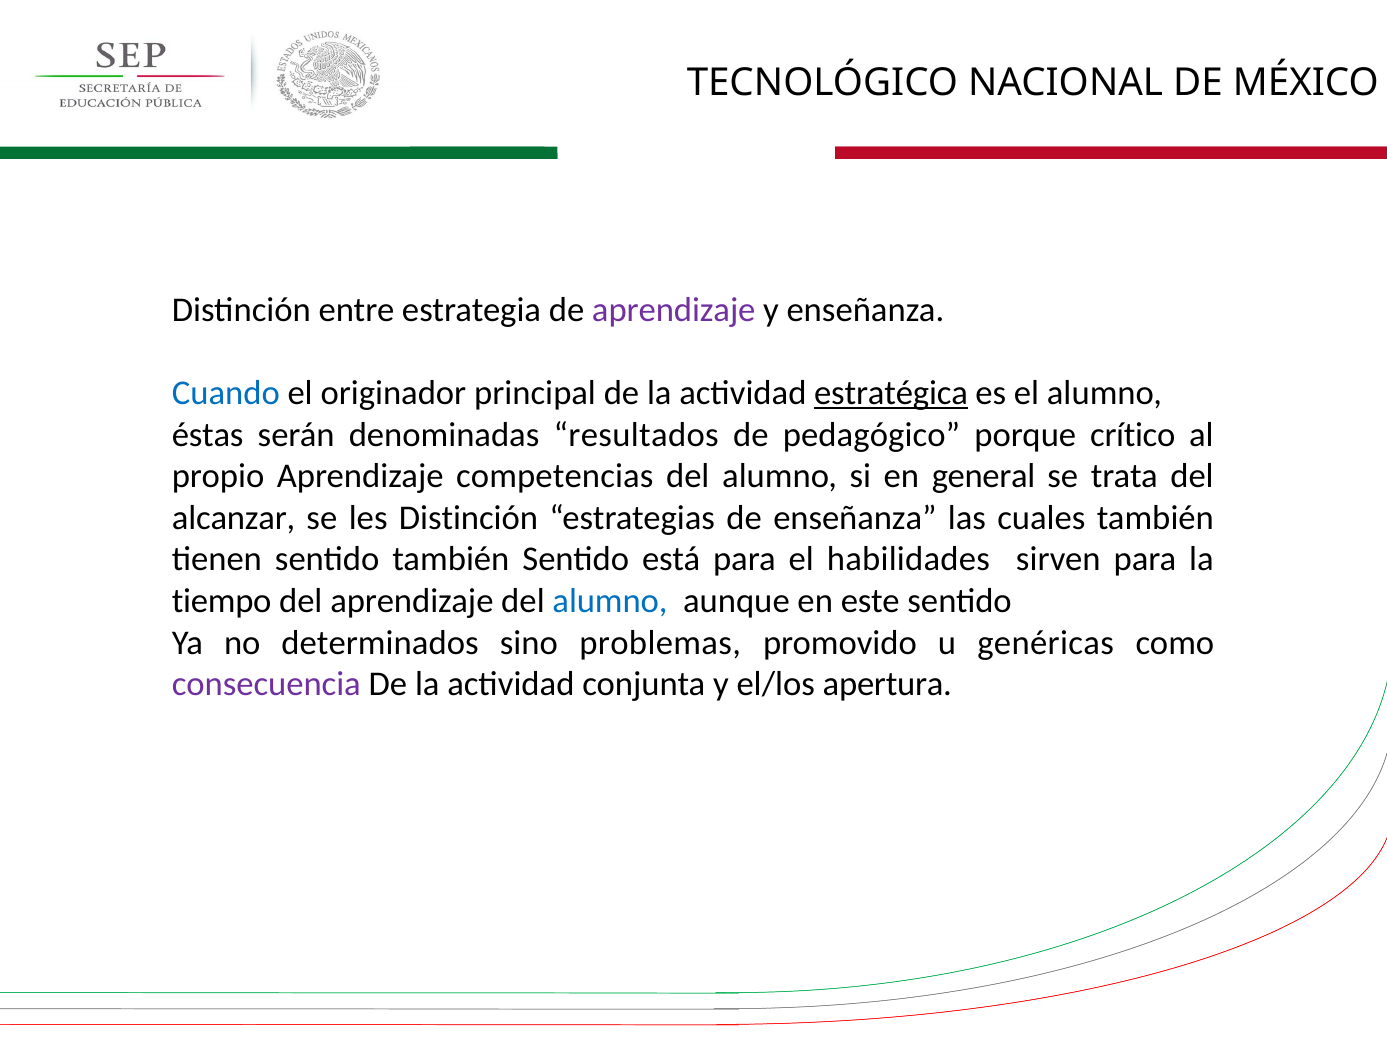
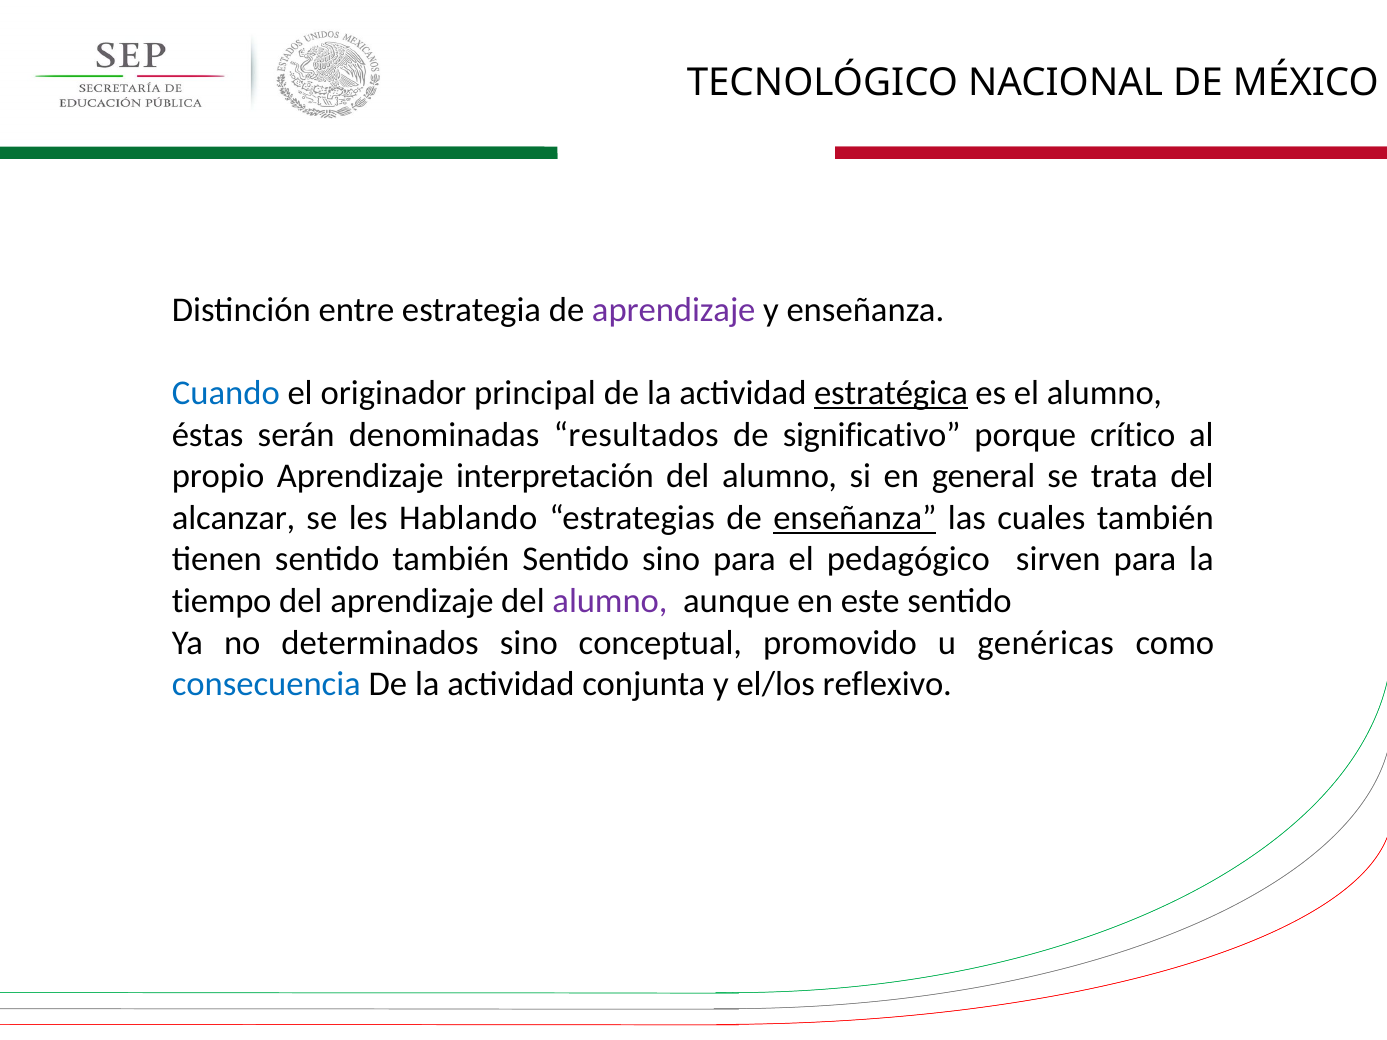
pedagógico: pedagógico -> significativo (872, 435)
competencias: competencias -> interpretación (555, 476)
les Distinción: Distinción -> Hablando (468, 518)
enseñanza underline: none -> present (855, 518)
Sentido está: está -> sino (671, 560)
habilidades: habilidades -> pedagógico (908, 560)
alumno colour: blue -> purple (610, 601)
problemas: problemas -> conceptual (660, 643)
consecuencia colour: purple -> blue (266, 684)
apertura: apertura -> reflexivo (887, 684)
